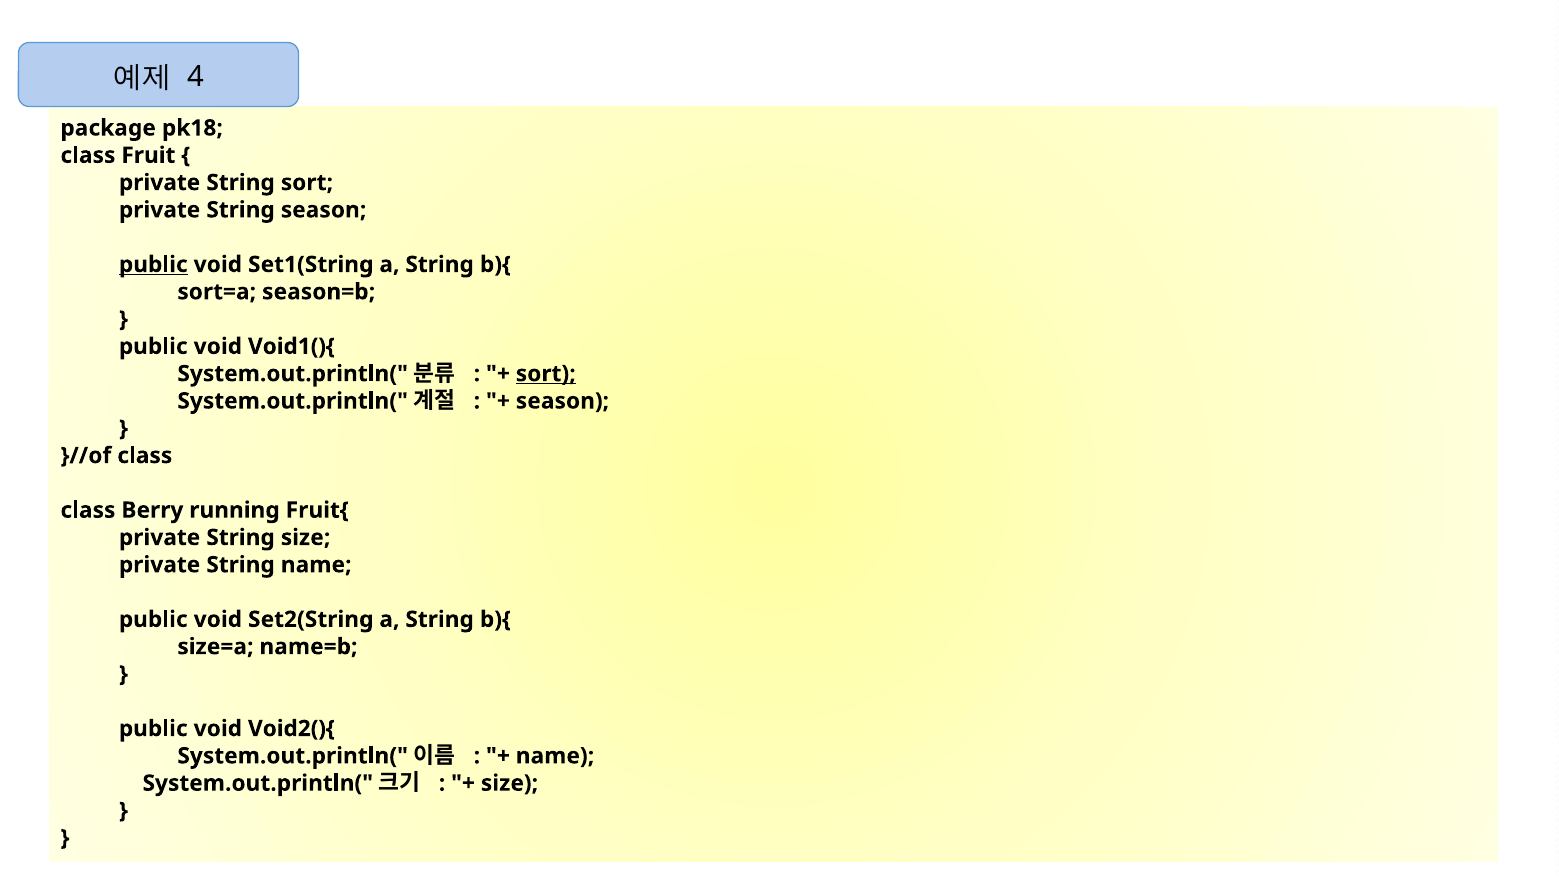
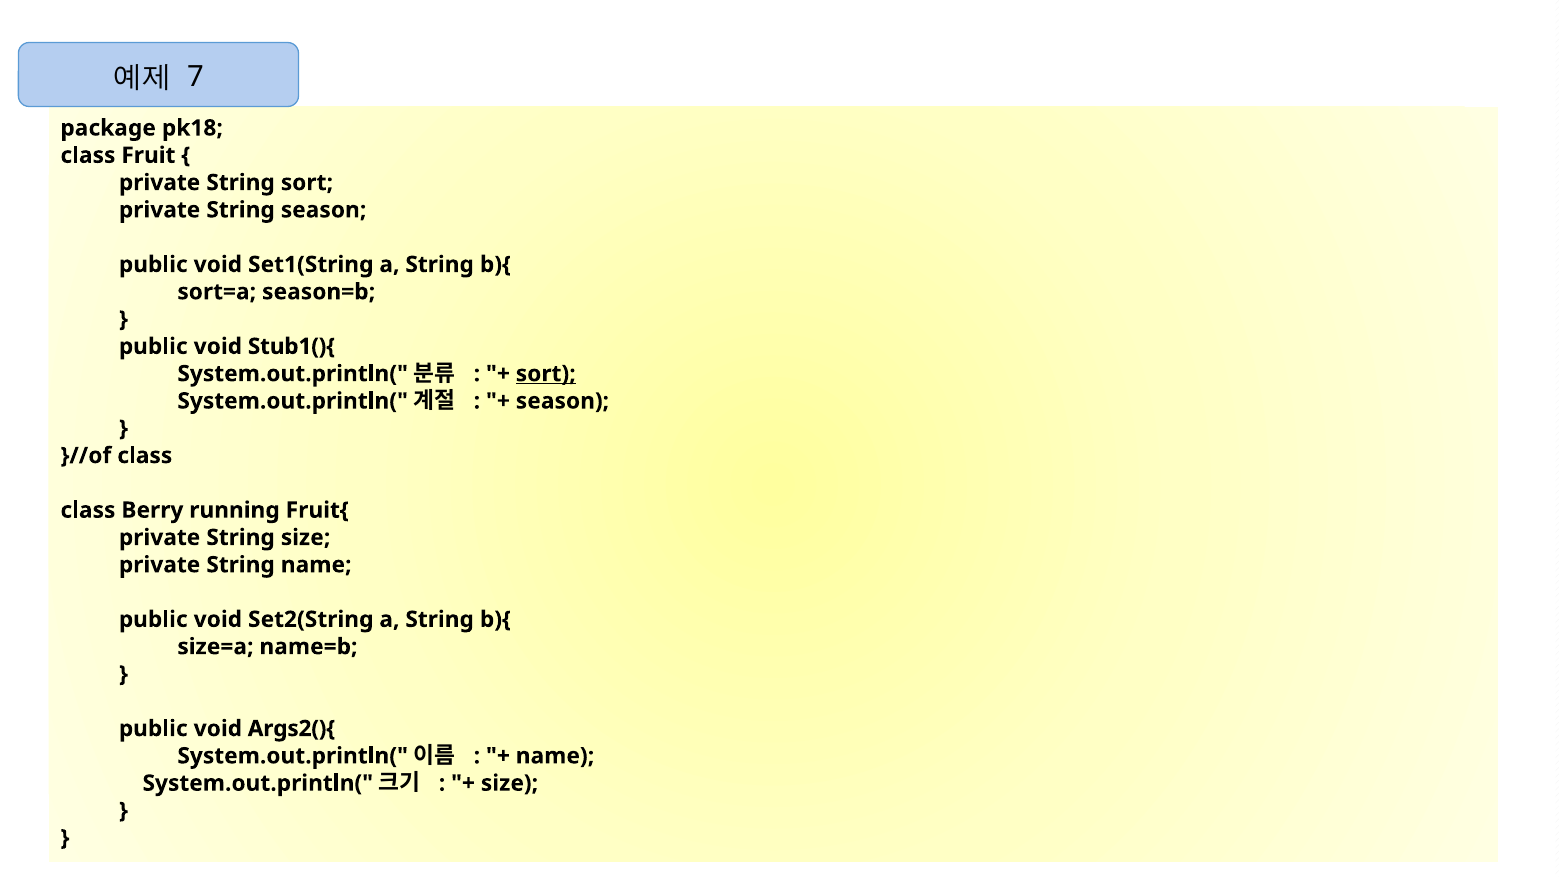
4: 4 -> 7 (195, 77)
public underline: present -> none (153, 265)
Void1(){: Void1(){ -> Stub1(){ (291, 346)
Void2(){: Void2(){ -> Args2(){ (291, 729)
